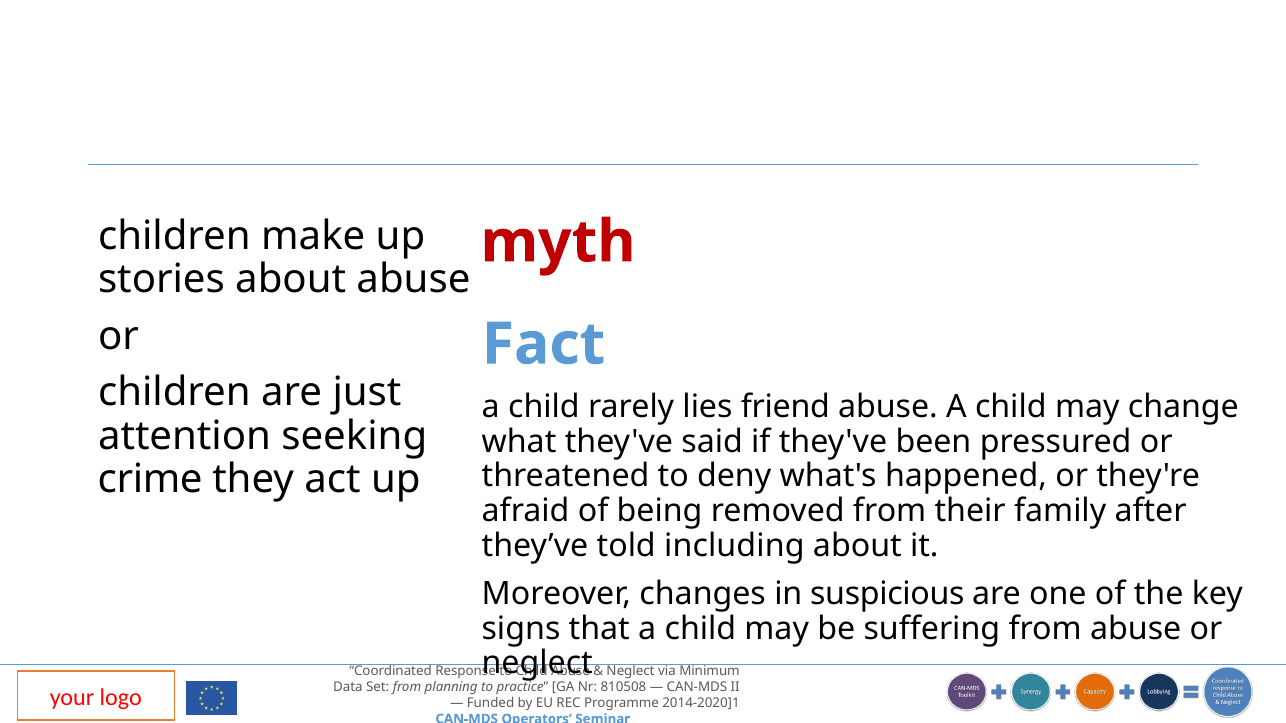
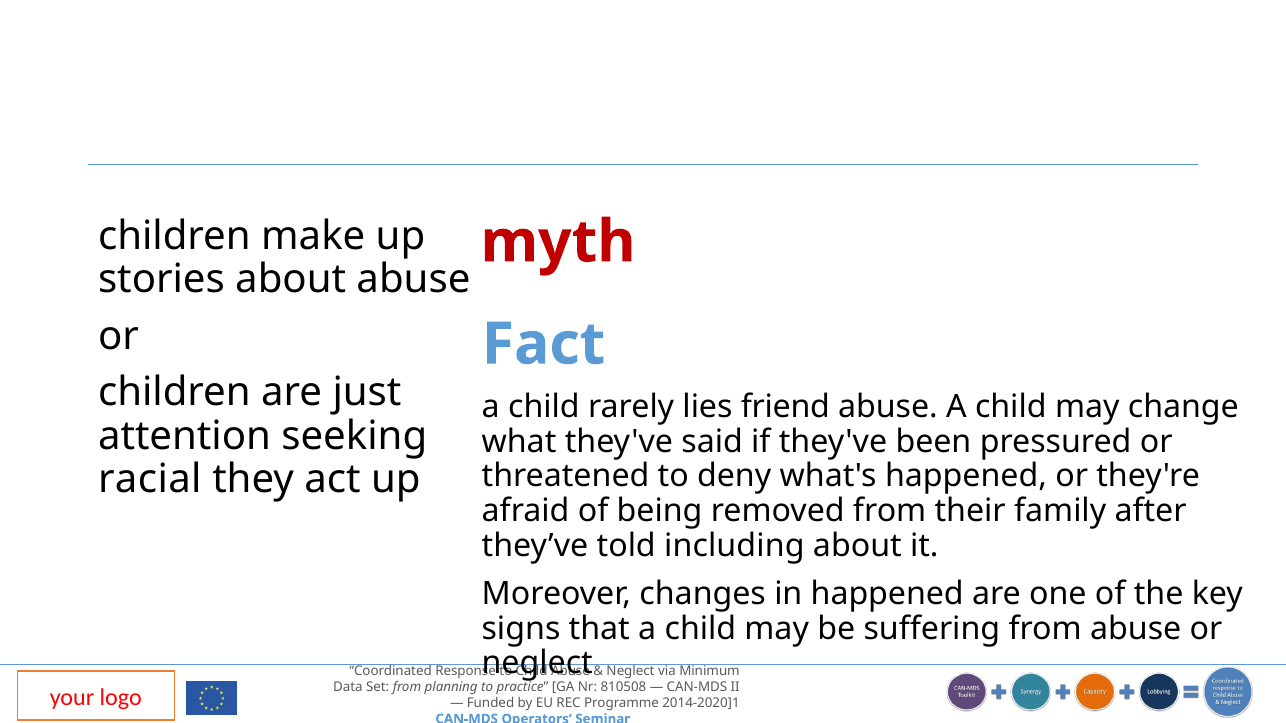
crime: crime -> racial (150, 480)
in suspicious: suspicious -> happened (887, 594)
